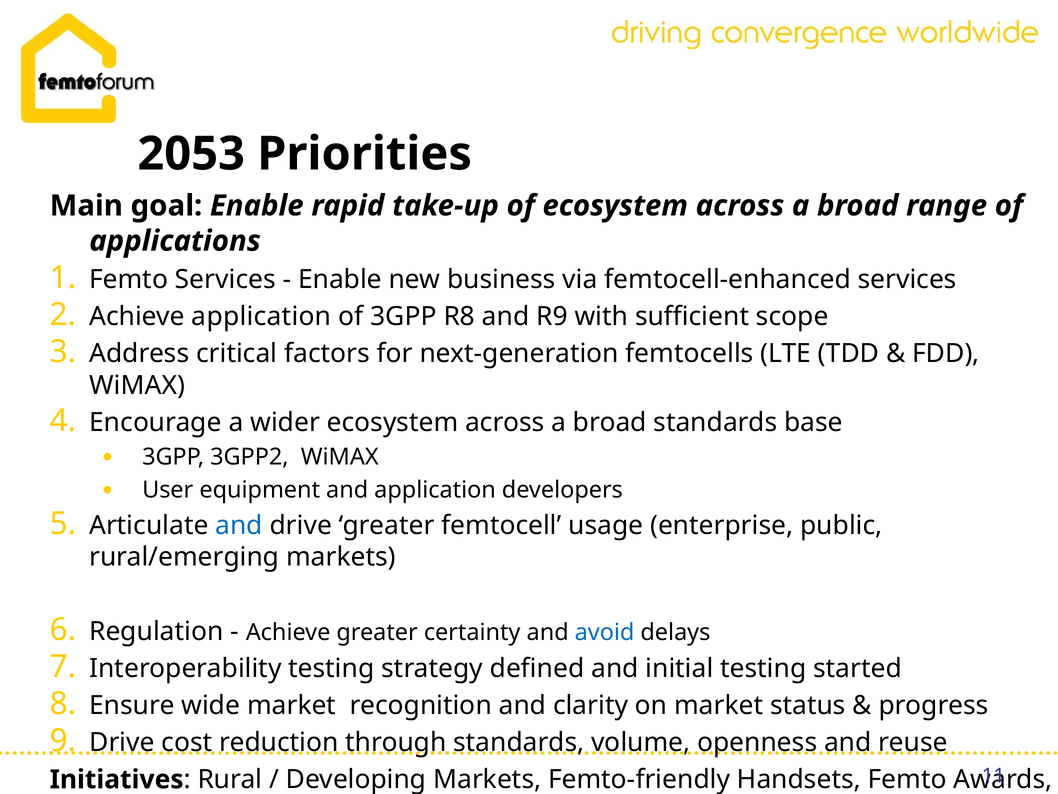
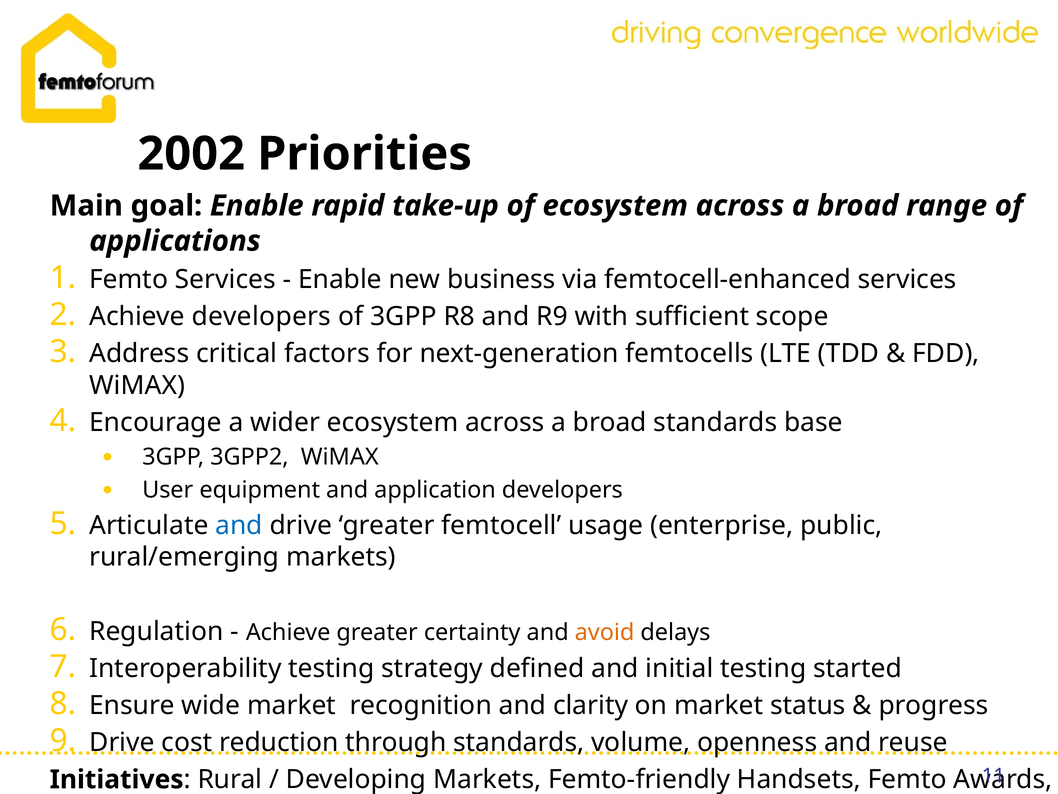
2053: 2053 -> 2002 (191, 154)
Achieve application: application -> developers (261, 317)
avoid colour: blue -> orange (605, 632)
